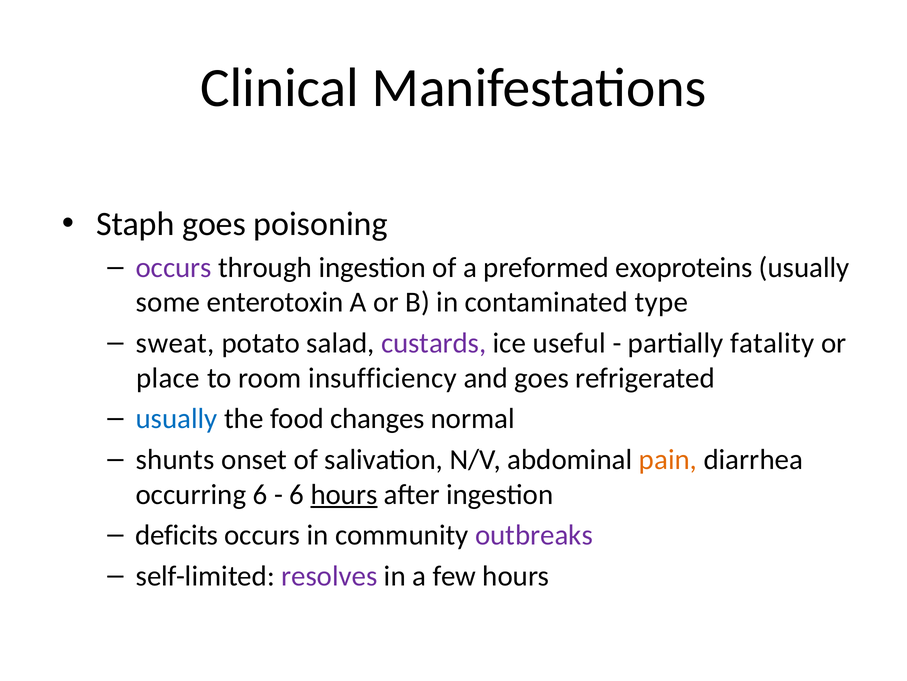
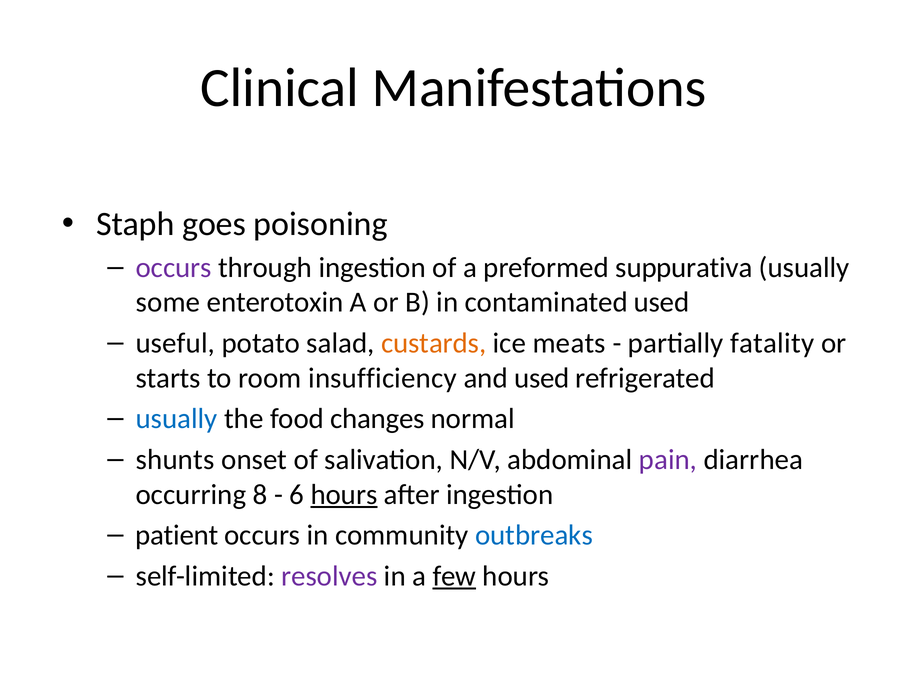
exoproteins: exoproteins -> suppurativa (684, 267)
contaminated type: type -> used (662, 302)
sweat: sweat -> useful (175, 343)
custards colour: purple -> orange (434, 343)
useful: useful -> meats (569, 343)
place: place -> starts (168, 378)
and goes: goes -> used (542, 378)
pain colour: orange -> purple (668, 459)
occurring 6: 6 -> 8 (260, 494)
deficits: deficits -> patient (177, 535)
outbreaks colour: purple -> blue (534, 535)
few underline: none -> present (454, 575)
